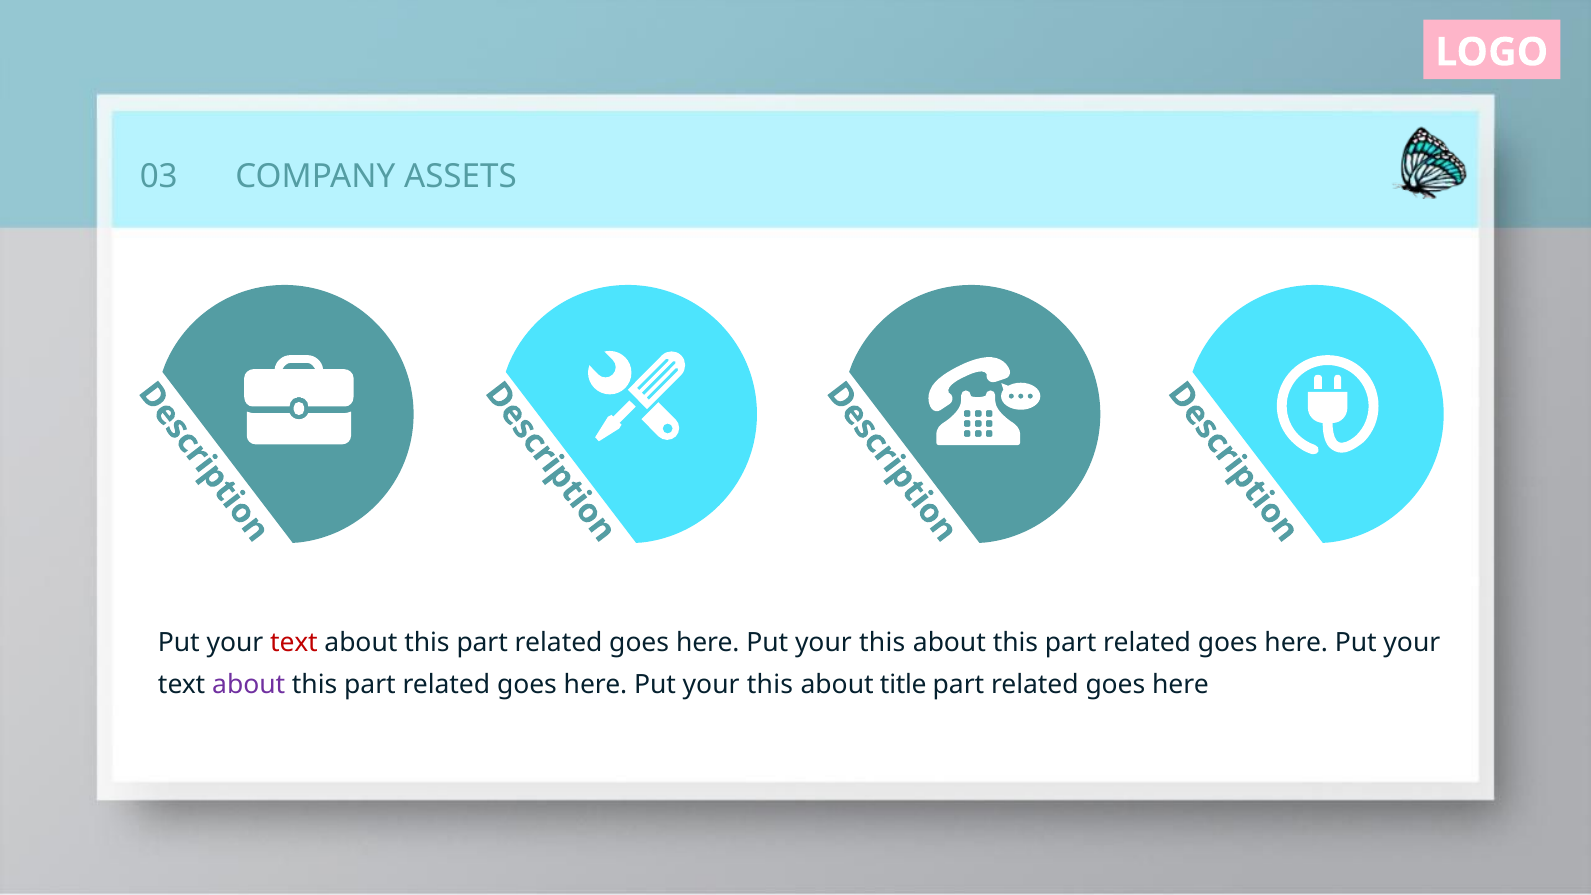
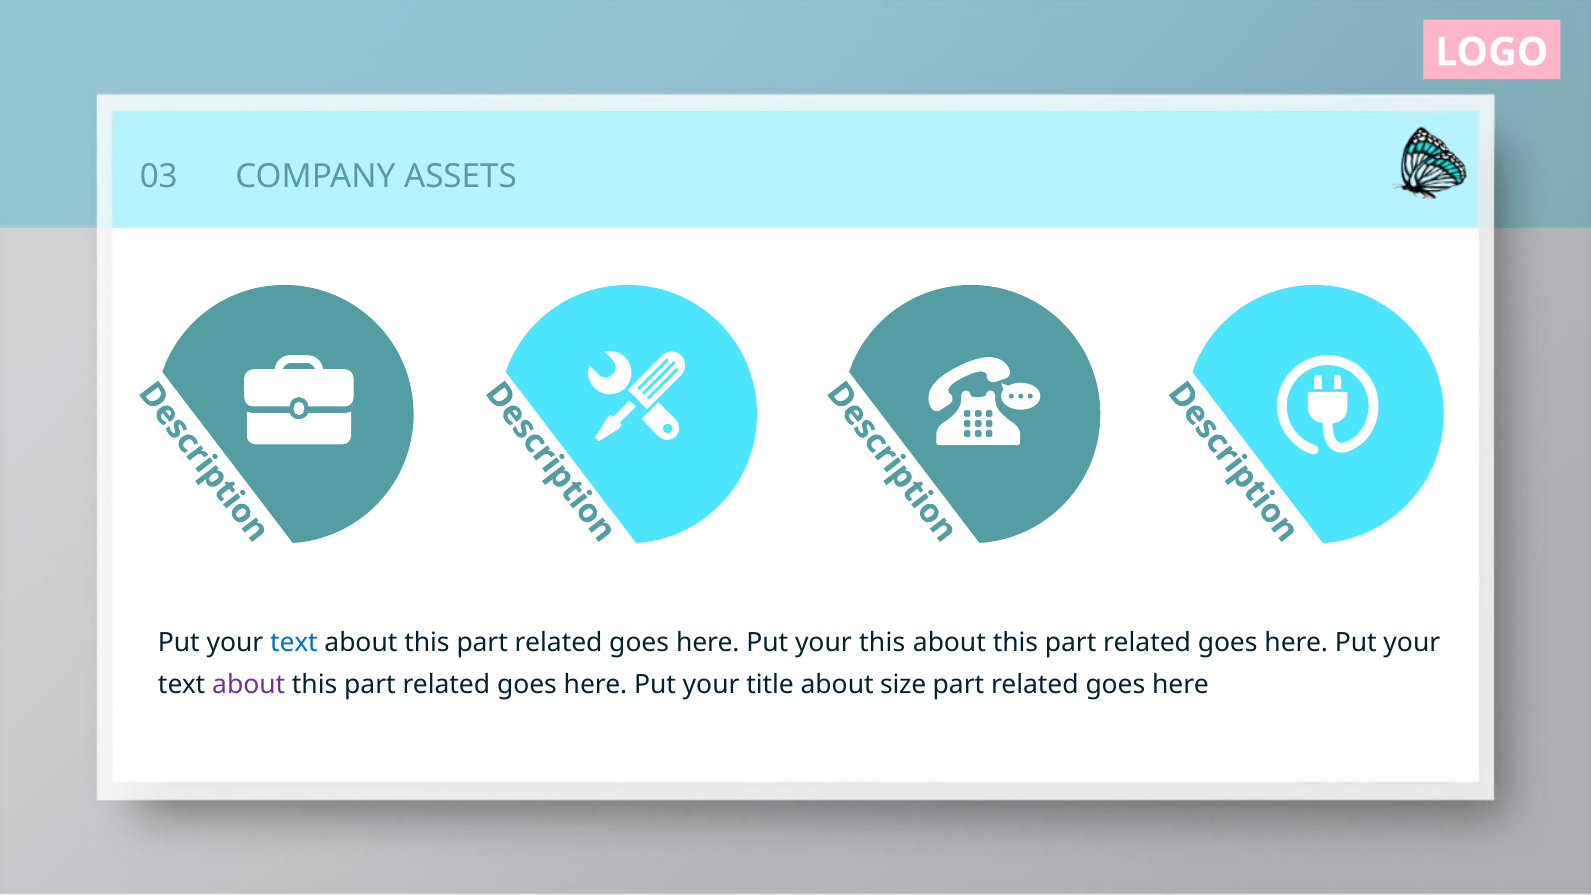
text colour: red -> blue (294, 643)
this: this -> title (770, 684)
title: title -> size (903, 684)
